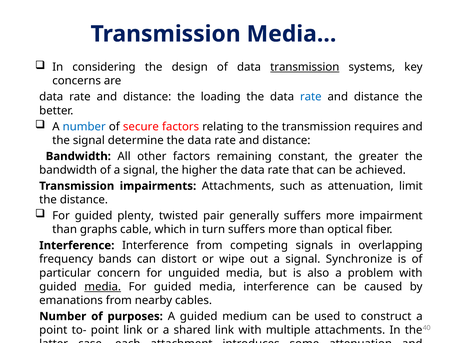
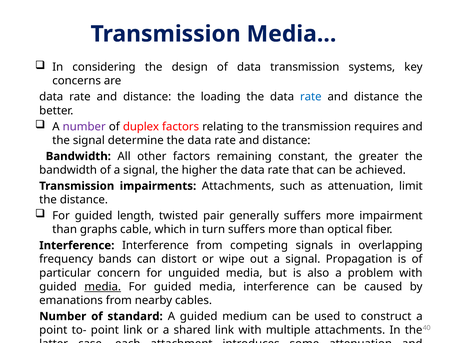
transmission underline: present -> none (305, 67)
number colour: blue -> purple (84, 127)
secure: secure -> duplex (141, 127)
plenty: plenty -> length (136, 216)
Synchronize: Synchronize -> Propagation (359, 260)
purposes: purposes -> standard (135, 317)
